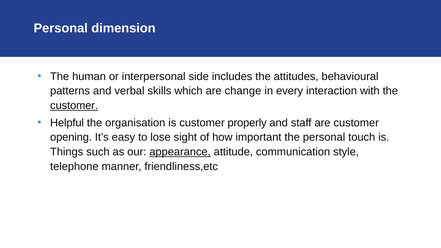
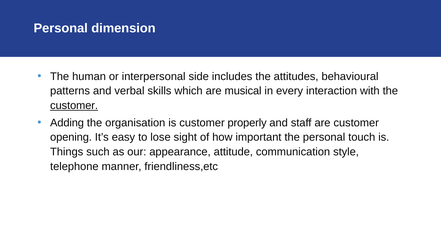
change: change -> musical (243, 91)
Helpful: Helpful -> Adding (67, 123)
appearance underline: present -> none (180, 152)
